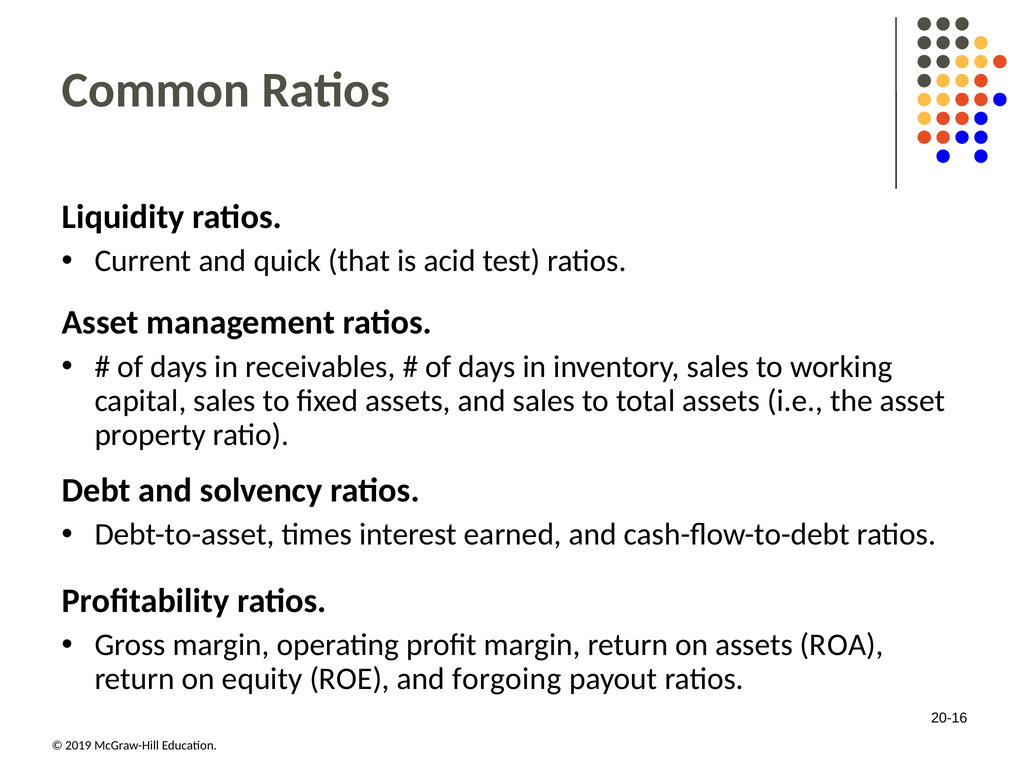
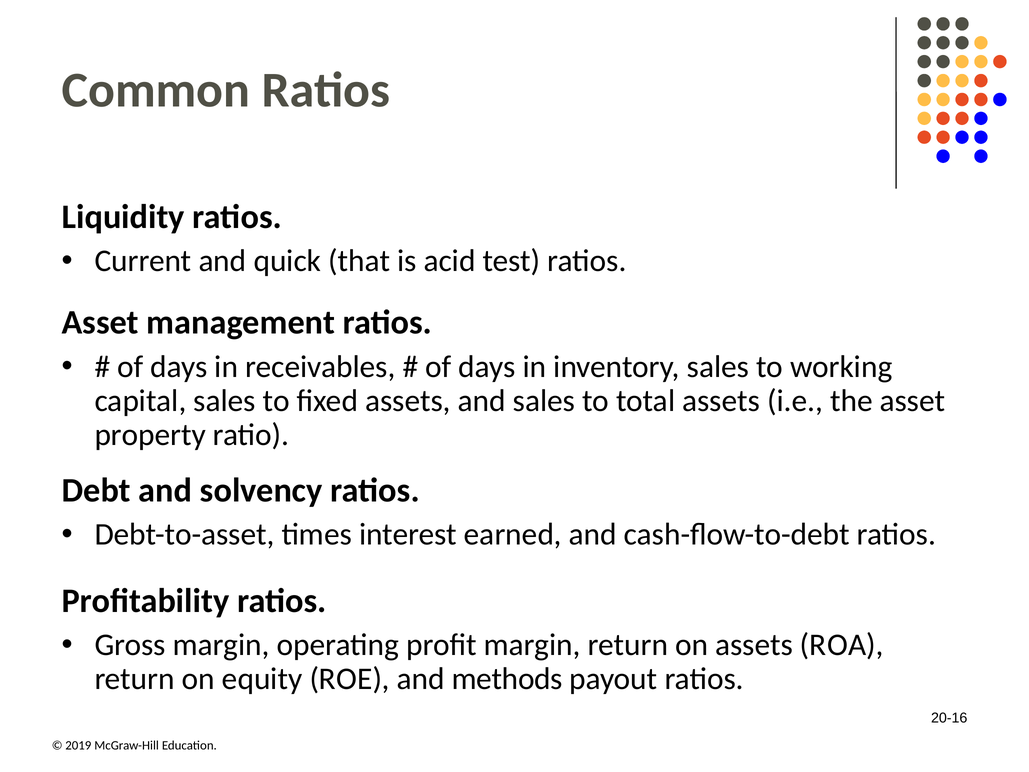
forgoing: forgoing -> methods (507, 679)
